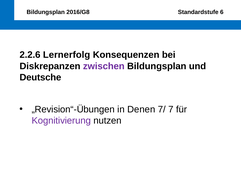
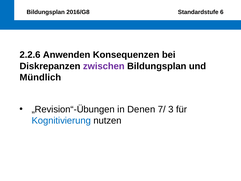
Lernerfolg: Lernerfolg -> Anwenden (67, 55)
Deutsche: Deutsche -> Mündlich (40, 77)
7: 7 -> 3 (171, 109)
Kognitivierung colour: purple -> blue (61, 120)
